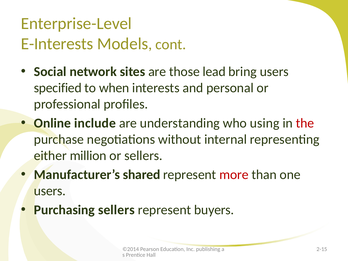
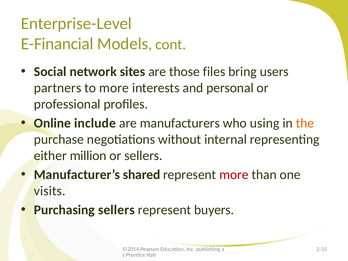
E-Interests: E-Interests -> E-Financial (57, 44)
lead: lead -> files (214, 72)
specified: specified -> partners (58, 88)
to when: when -> more (114, 88)
understanding: understanding -> manufacturers (180, 123)
the colour: red -> orange (305, 123)
users: users -> visits (50, 191)
